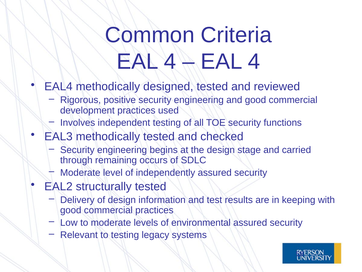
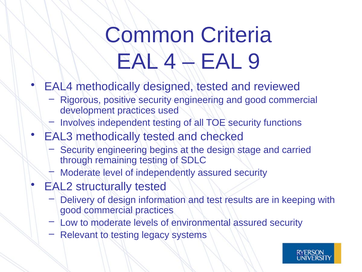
4: 4 -> 9 (254, 62)
remaining occurs: occurs -> testing (154, 160)
